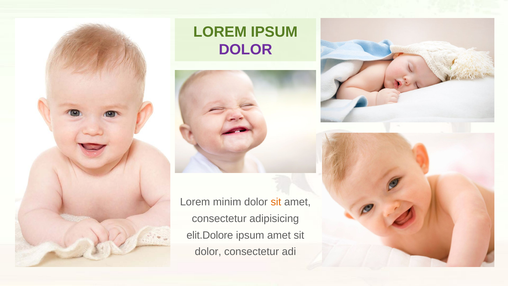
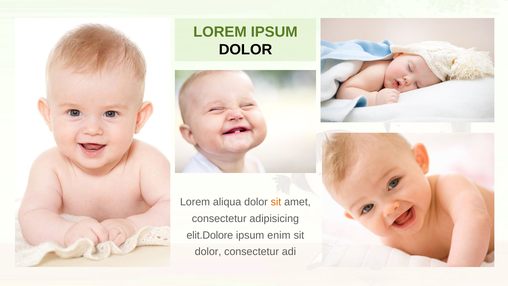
DOLOR colour: purple -> black (245, 50)
minim: minim -> aliqua (227, 202)
ipsum amet: amet -> enim (279, 235)
